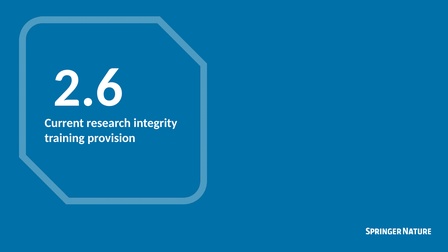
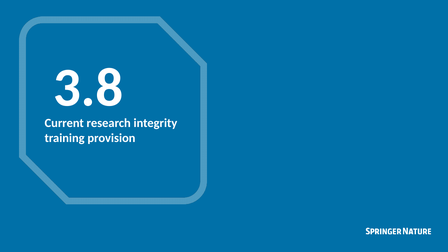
2.6: 2.6 -> 3.8 (88, 88)
